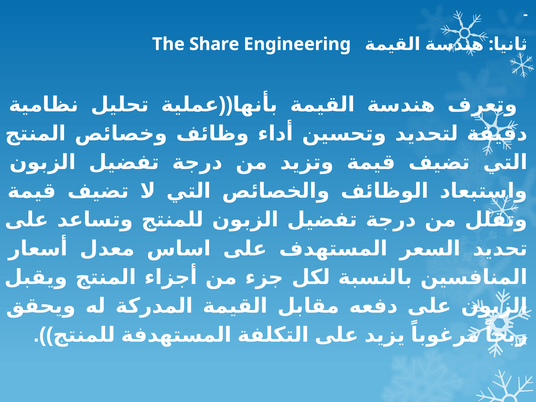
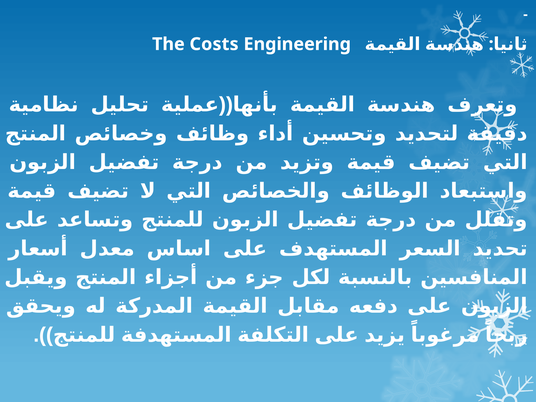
Share: Share -> Costs (214, 44)
